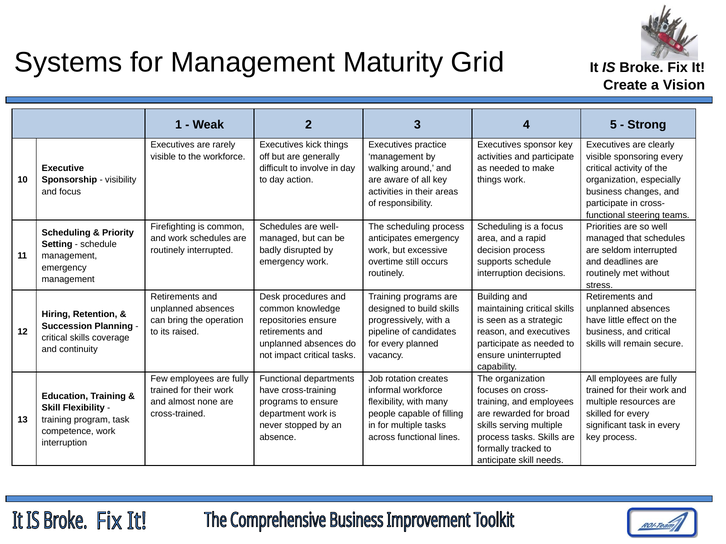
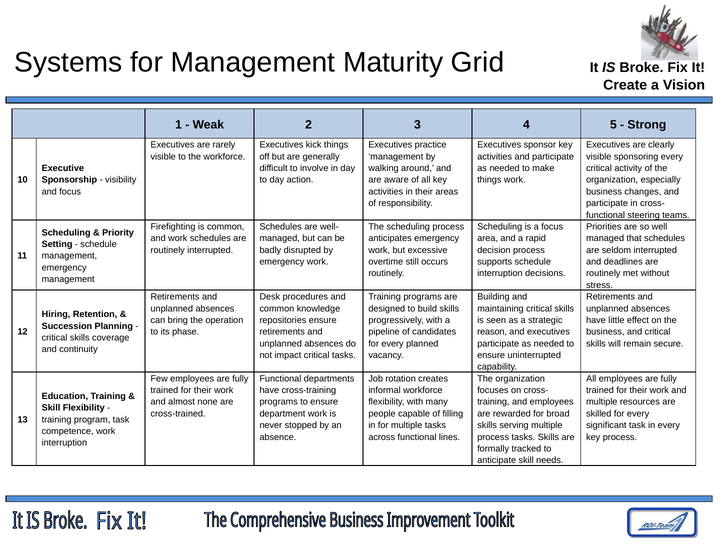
raised: raised -> phase (186, 332)
